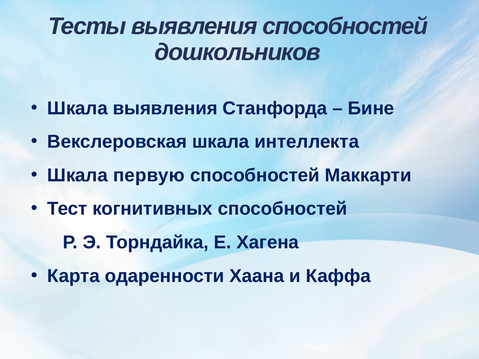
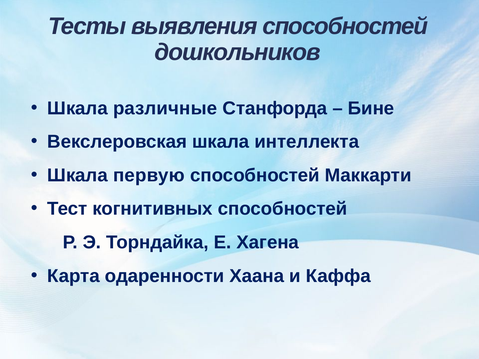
Шкала выявления: выявления -> различные (165, 108)
